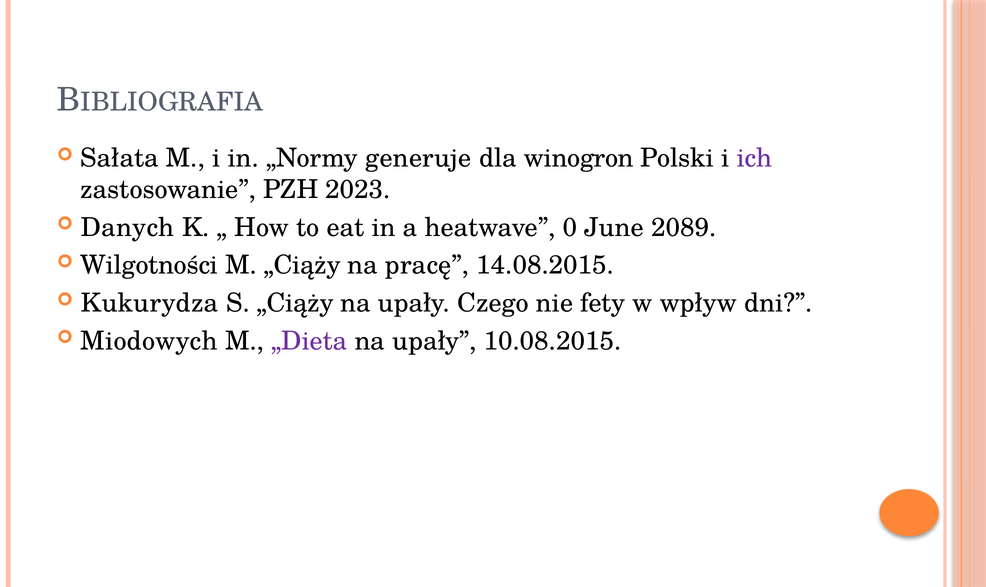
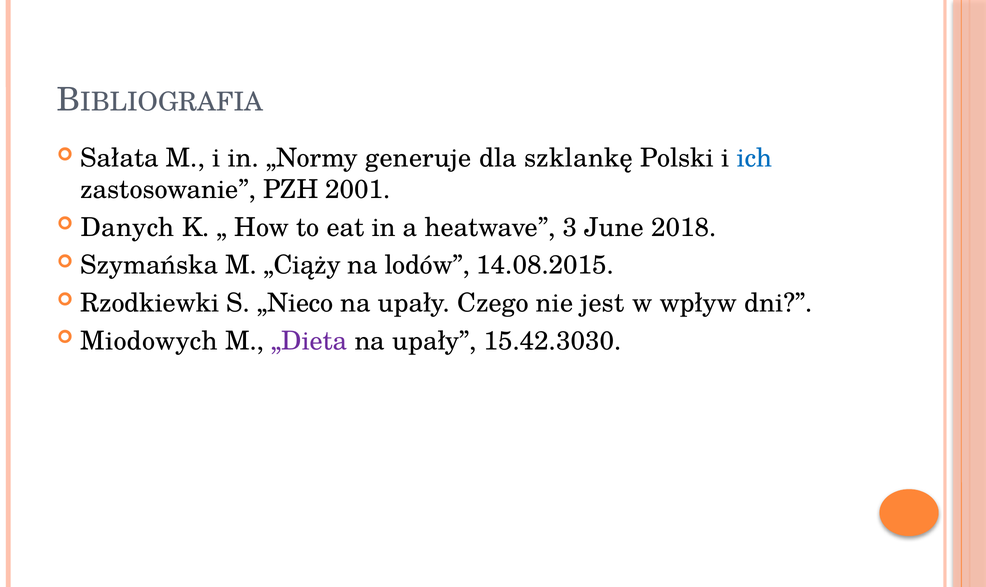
winogron: winogron -> szklankę (579, 158)
ich colour: purple -> blue (755, 158)
2023: 2023 -> 2001 (358, 190)
0: 0 -> 3 (570, 227)
2089: 2089 -> 2018 (684, 227)
Wilgotności: Wilgotności -> Szymańska (149, 265)
pracę: pracę -> lodów (427, 265)
Kukurydza: Kukurydza -> Rzodkiewki (150, 303)
S „Ciąży: „Ciąży -> „Nieco (295, 303)
fety: fety -> jest (602, 303)
10.08.2015: 10.08.2015 -> 15.42.3030 (553, 341)
